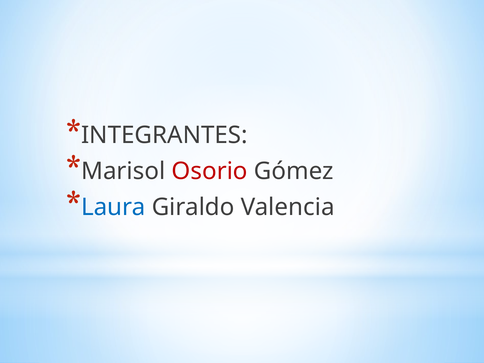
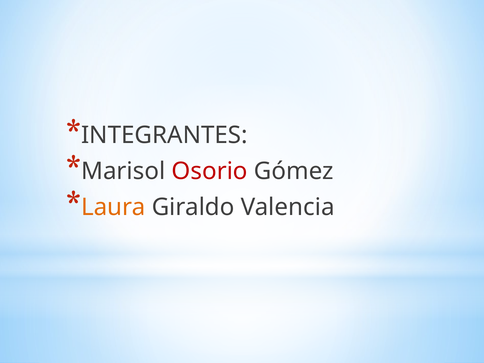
Laura colour: blue -> orange (113, 207)
